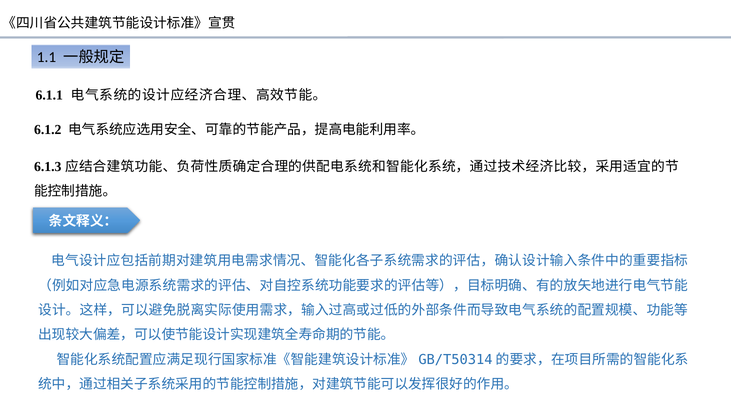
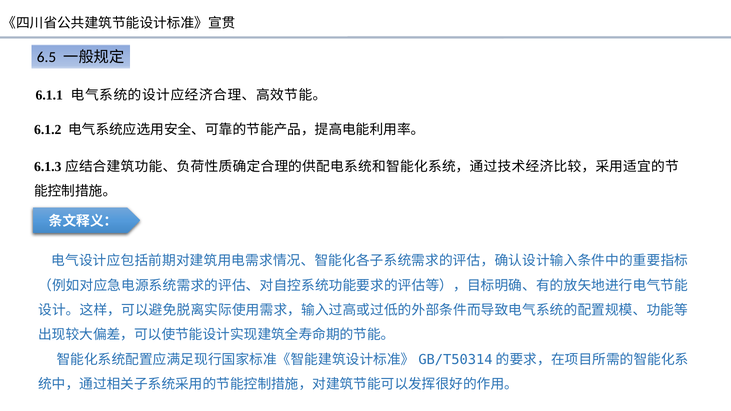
1.1: 1.1 -> 6.5 (46, 57)
